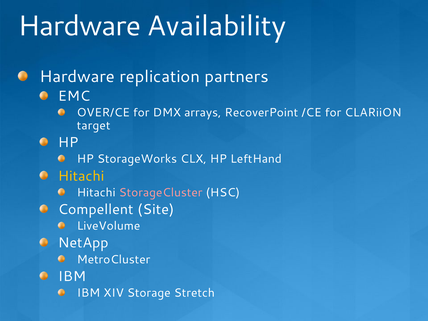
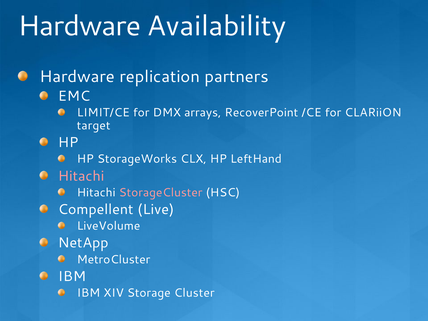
OVER/CE: OVER/CE -> LIMIT/CE (103, 113)
Hitachi colour: yellow -> pink (81, 176)
Site: Site -> Live (156, 209)
Stretch: Stretch -> Cluster (194, 293)
